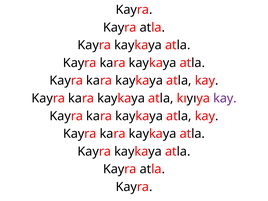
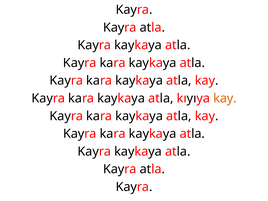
kay colour: purple -> orange (225, 98)
